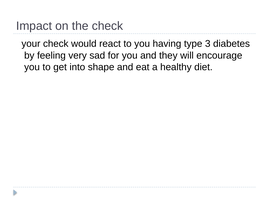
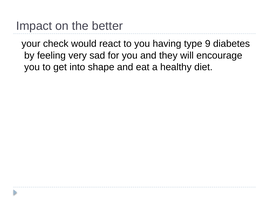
the check: check -> better (107, 26)
3: 3 -> 9 (208, 44)
